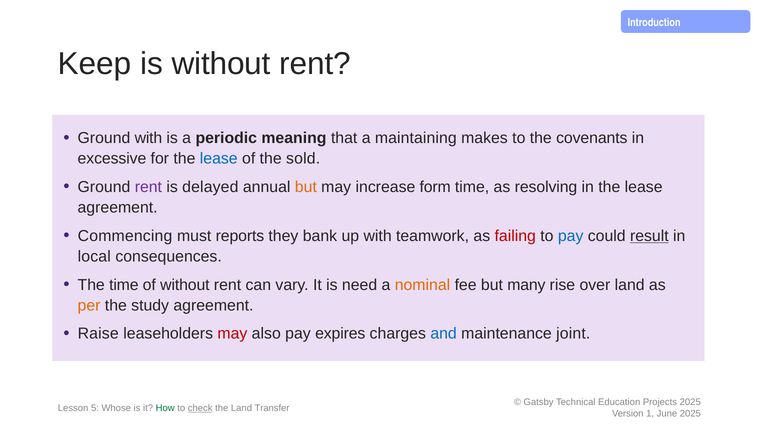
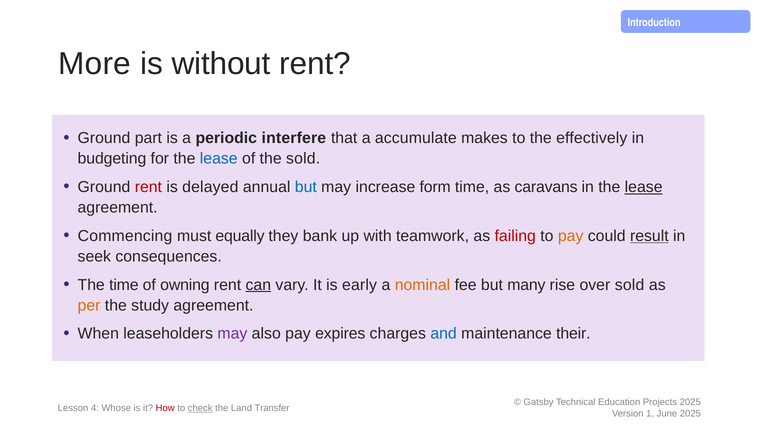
Keep: Keep -> More (95, 64)
Ground with: with -> part (148, 138)
meaning: meaning -> interfere (294, 138)
maintaining: maintaining -> accumulate (416, 138)
covenants: covenants -> effectively (592, 138)
excessive: excessive -> budgeting (112, 159)
rent colour: purple -> red (148, 187)
but colour: orange -> blue (306, 187)
resolving: resolving -> caravans (546, 187)
lease underline: none -> present (644, 187)
reports: reports -> equally (240, 236)
pay colour: blue -> orange (571, 236)
local: local -> seek (94, 256)
of without: without -> owning (185, 285)
can underline: none -> present (258, 285)
need: need -> early (360, 285)
over land: land -> sold (630, 285)
Raise: Raise -> When (98, 334)
may colour: red -> purple (232, 334)
joint: joint -> their (573, 334)
5: 5 -> 4 (95, 408)
How colour: green -> red (165, 408)
